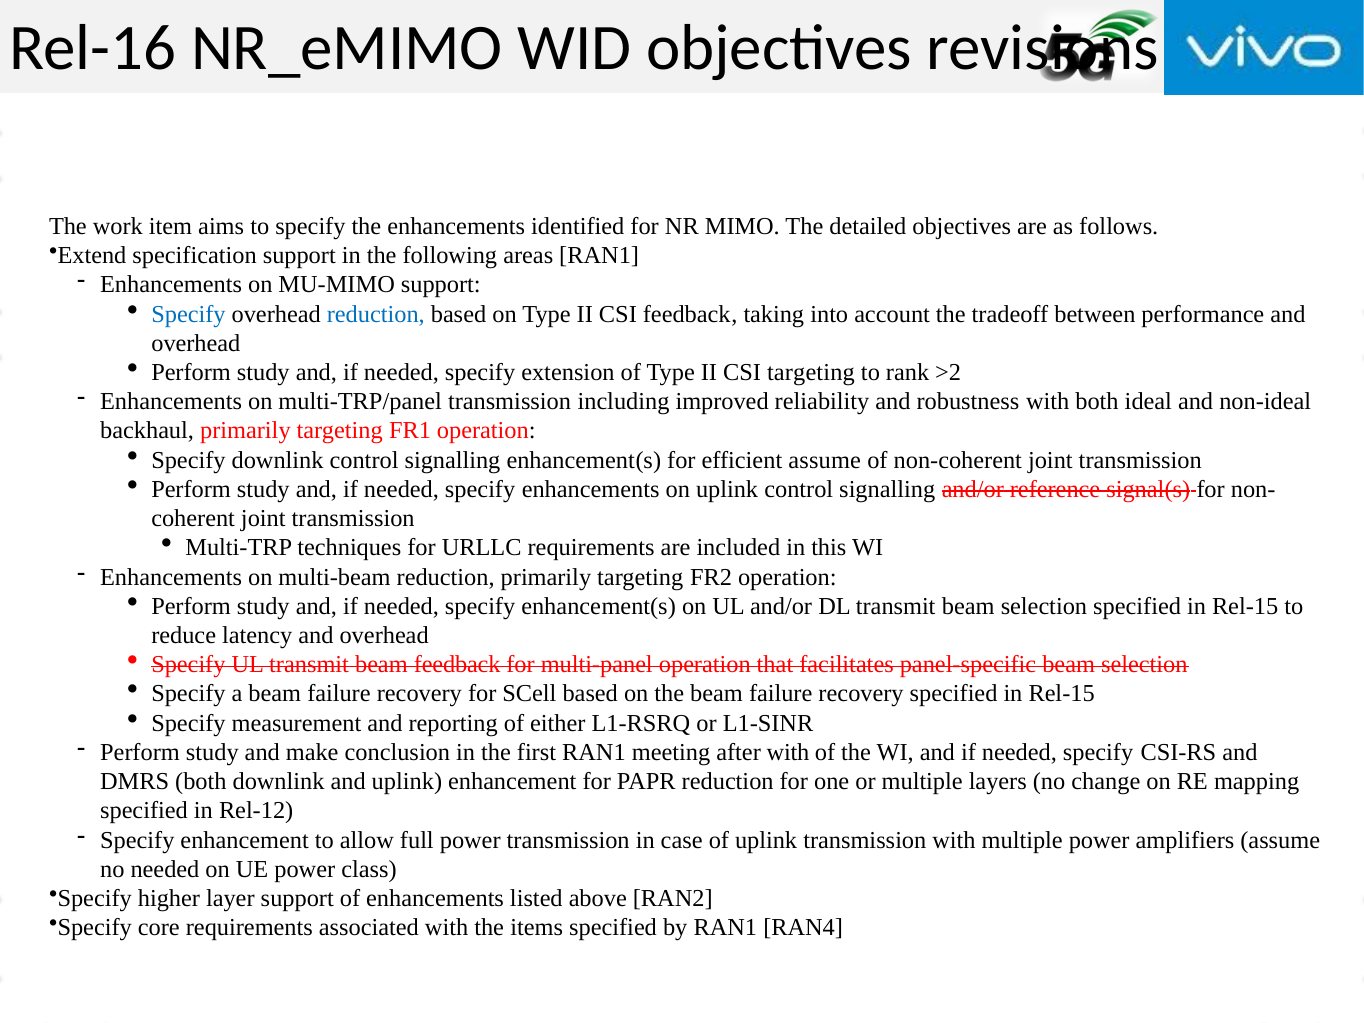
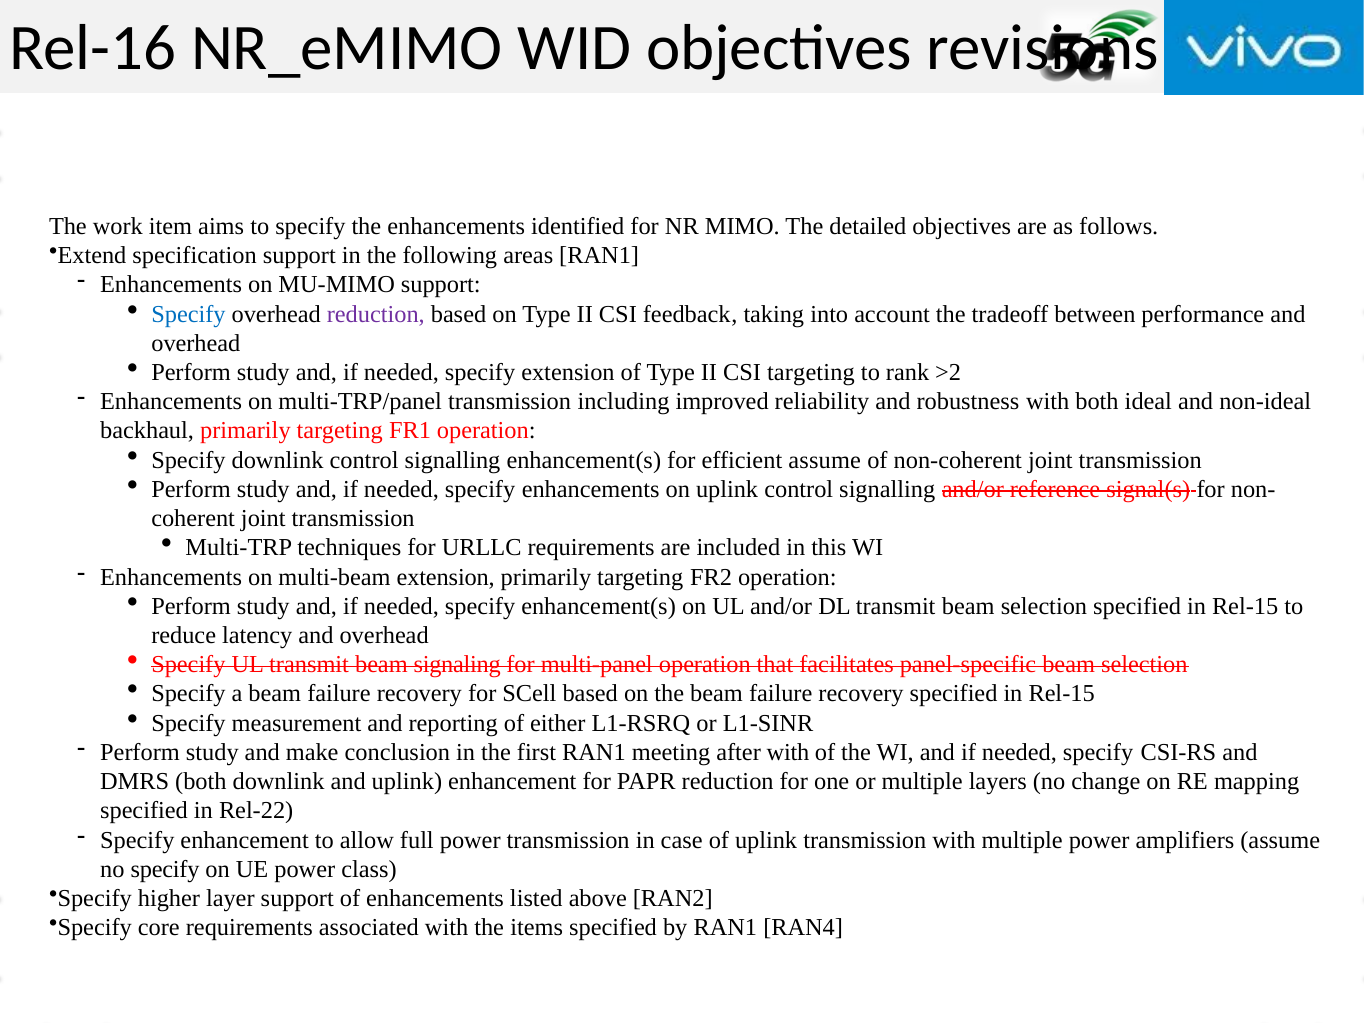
reduction colour: blue -> purple (376, 314)
multi-beam reduction: reduction -> extension (446, 577)
beam feedback: feedback -> signaling (457, 665)
Rel-12: Rel-12 -> Rel-22 (256, 811)
no needed: needed -> specify (165, 869)
